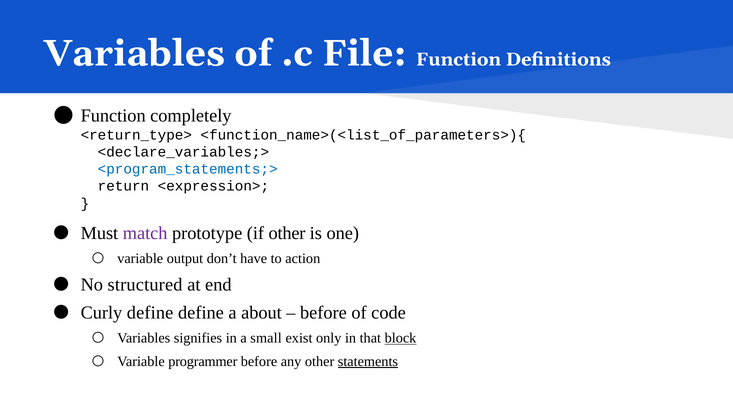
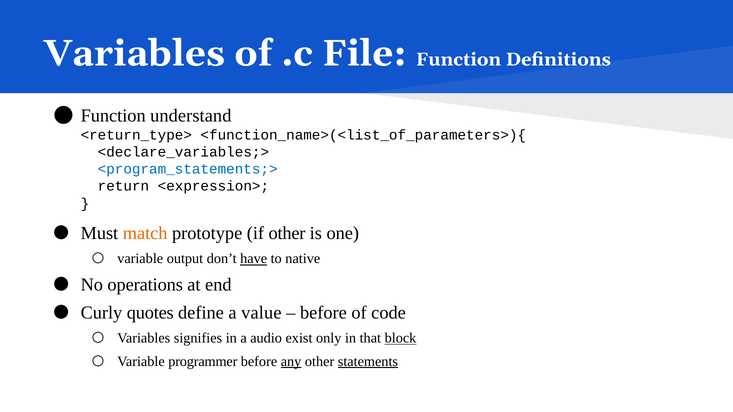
completely: completely -> understand (191, 116)
match colour: purple -> orange (145, 234)
have underline: none -> present (254, 259)
action: action -> native (303, 259)
structured: structured -> operations (145, 285)
Curly define: define -> quotes (150, 313)
about: about -> value (261, 313)
small: small -> audio (266, 338)
any underline: none -> present (291, 362)
